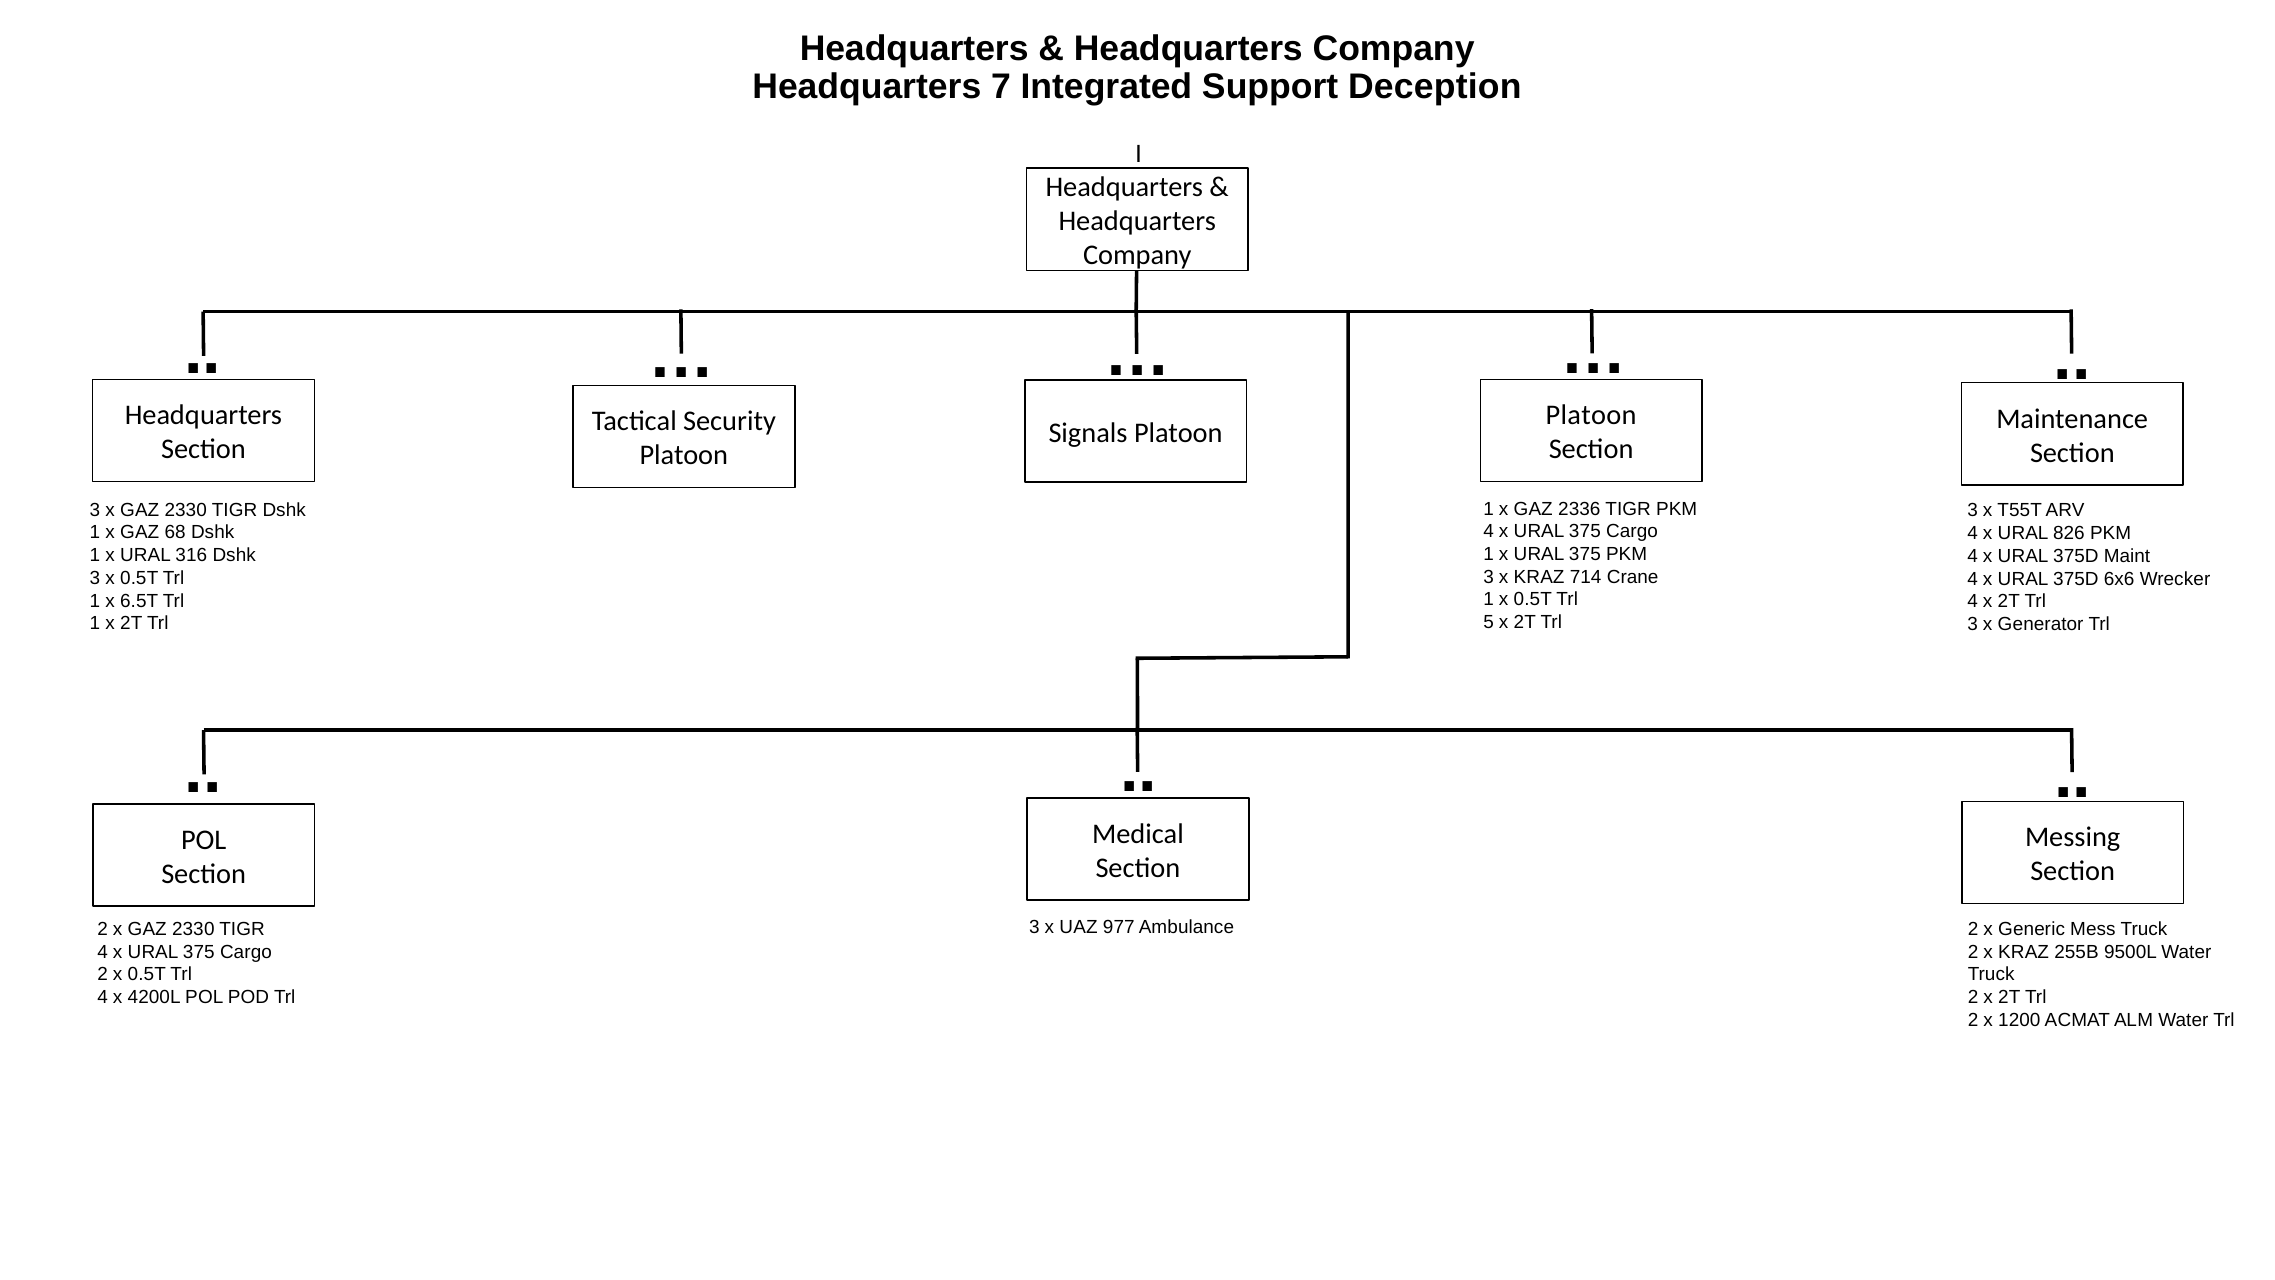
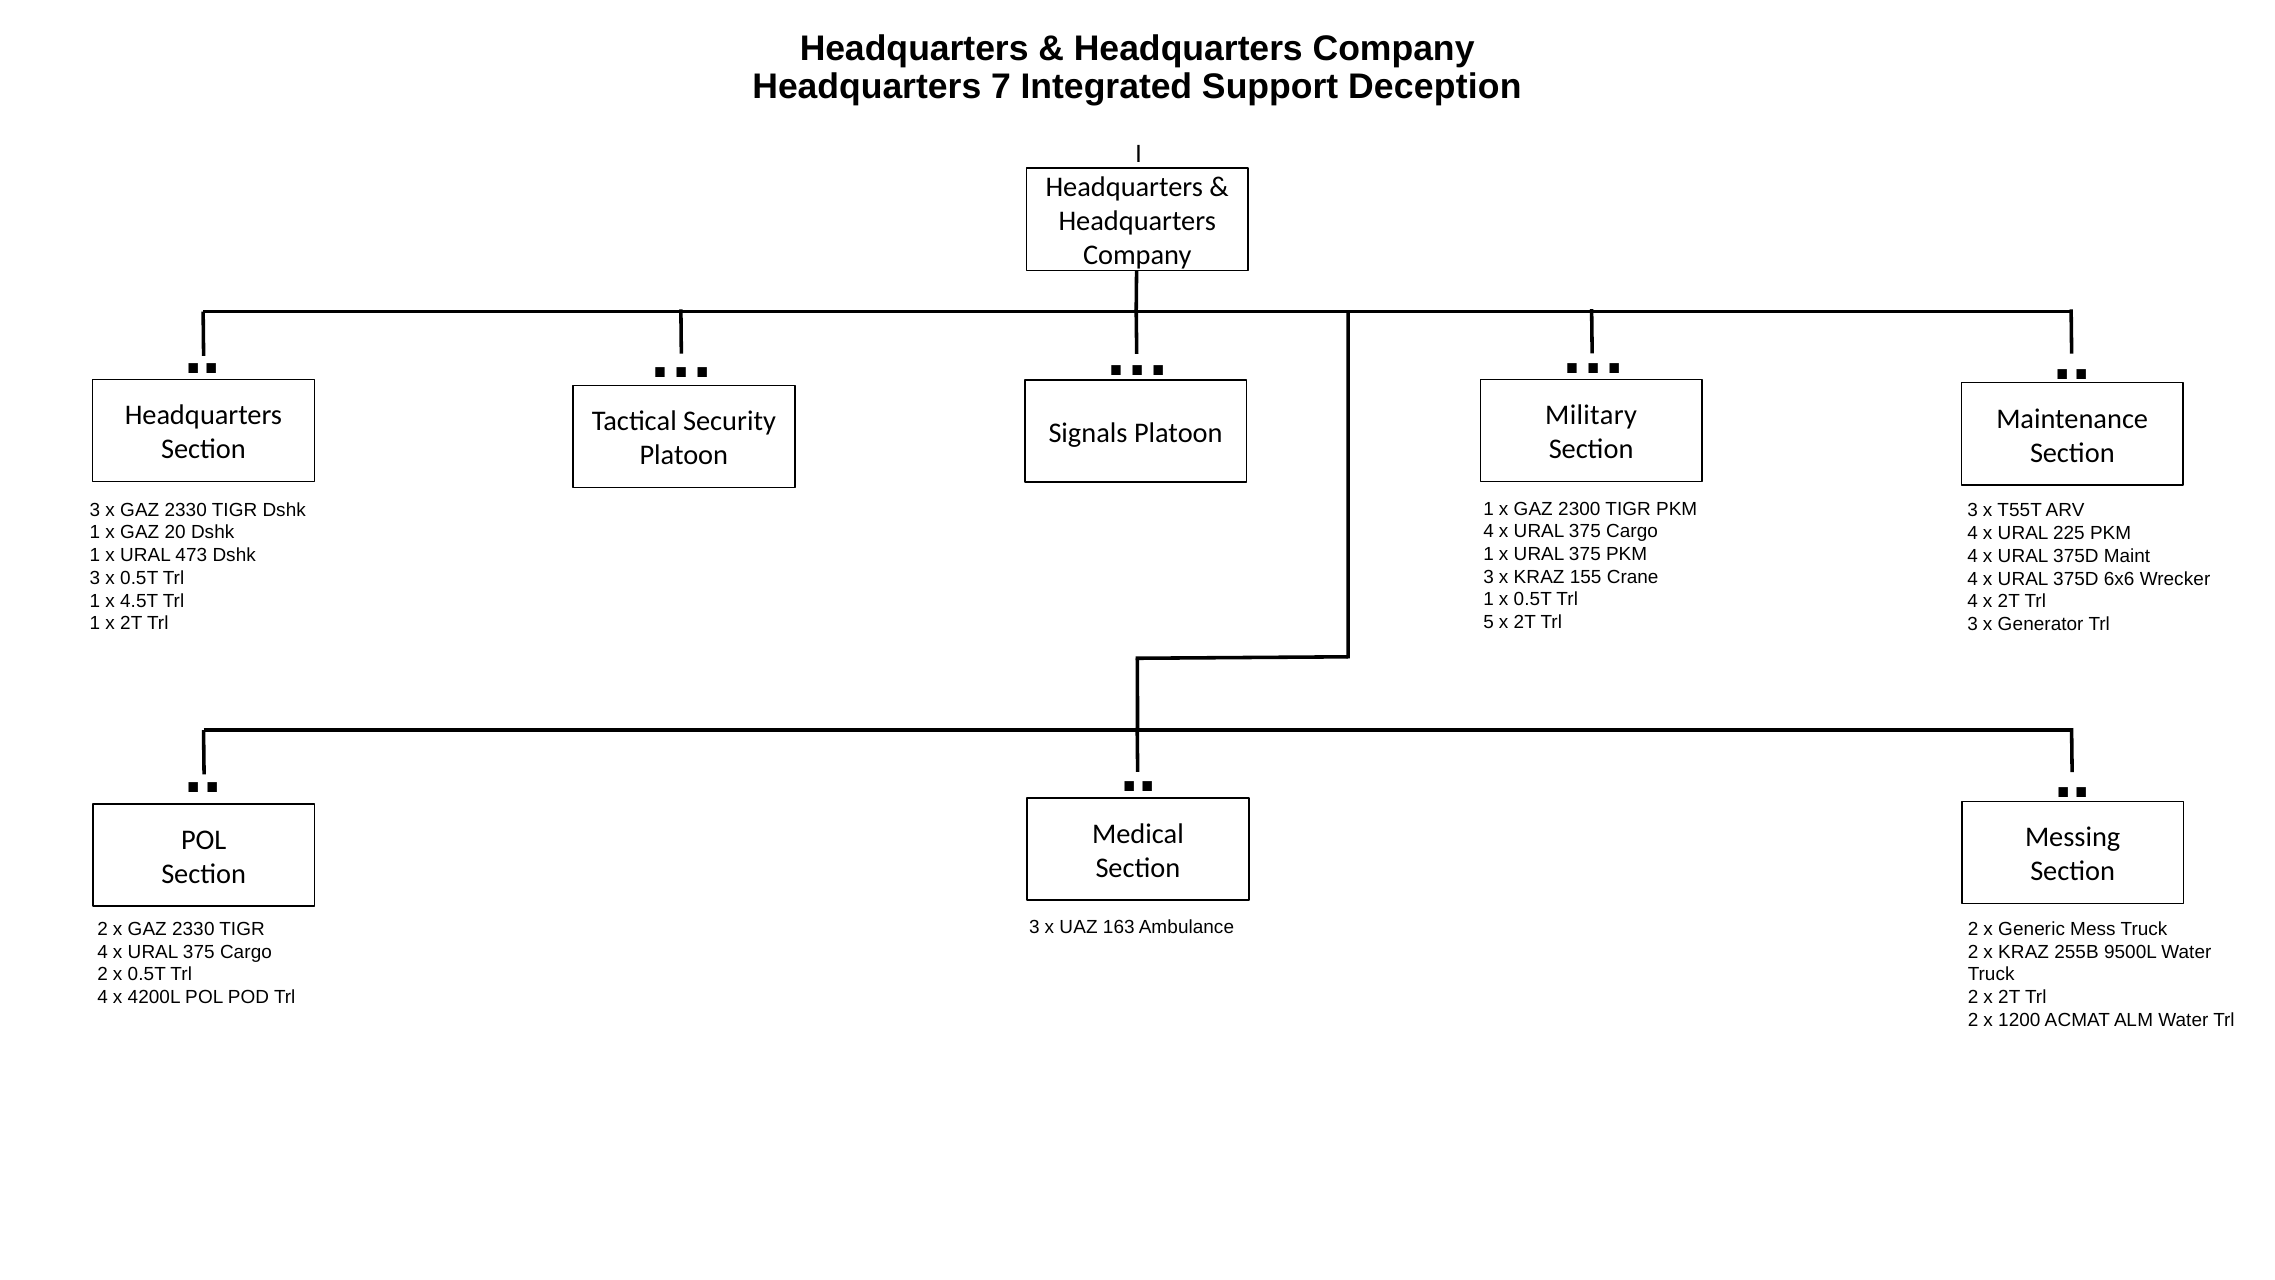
Platoon: Platoon -> Military (1591, 415)
2336: 2336 -> 2300 (1579, 509)
68: 68 -> 20 (175, 533)
826: 826 -> 225 (2069, 533)
316: 316 -> 473 (191, 555)
714: 714 -> 155 (1586, 577)
6.5T: 6.5T -> 4.5T (139, 601)
977: 977 -> 163 (1119, 927)
